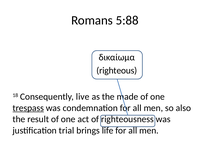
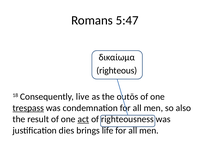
5:88: 5:88 -> 5:47 (127, 20)
made: made -> outōs (128, 96)
act underline: none -> present (83, 119)
trial: trial -> dies (67, 130)
